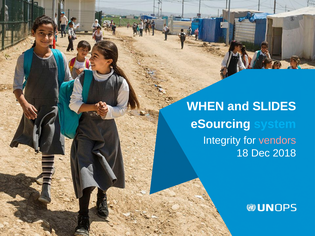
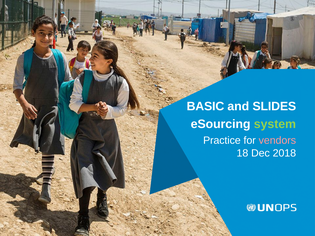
WHEN: WHEN -> BASIC (205, 106)
system colour: light blue -> light green (275, 124)
Integrity: Integrity -> Practice (222, 141)
